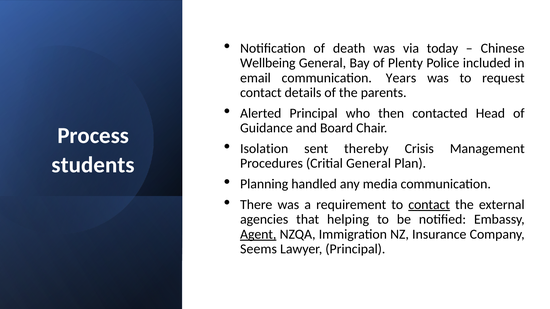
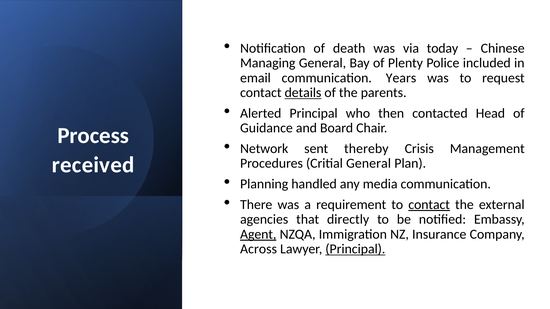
Wellbeing: Wellbeing -> Managing (268, 63)
details underline: none -> present (303, 93)
Isolation: Isolation -> Network (264, 149)
students: students -> received (93, 165)
helping: helping -> directly (348, 220)
Seems: Seems -> Across (259, 249)
Principal underline: none -> present (355, 249)
